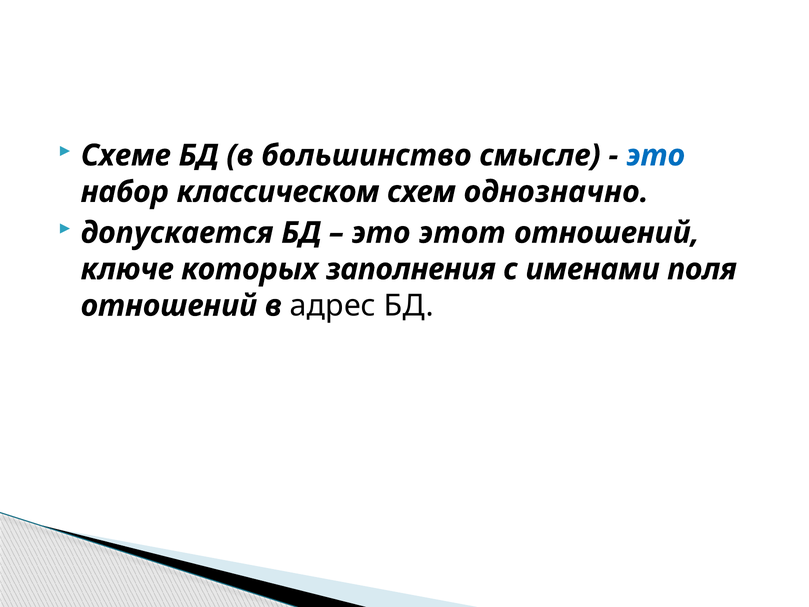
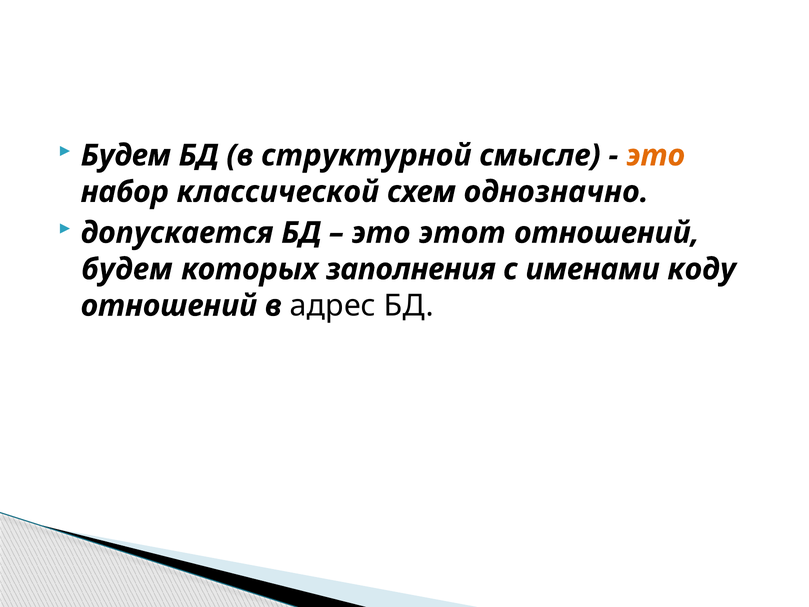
Схеме: Схеме -> Будем (126, 155)
большинство: большинство -> структурной (366, 155)
это colour: blue -> orange (656, 155)
классическом: классическом -> классической (278, 192)
ключе: ключе -> будем (127, 269)
поля: поля -> коду (702, 269)
